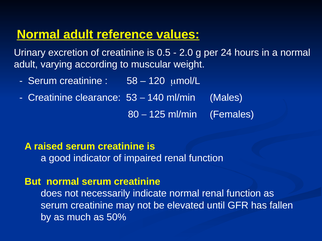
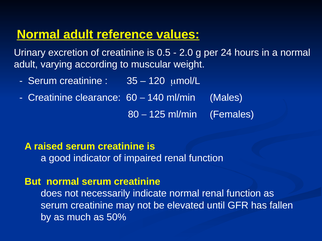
58: 58 -> 35 (132, 81)
53: 53 -> 60 (132, 98)
